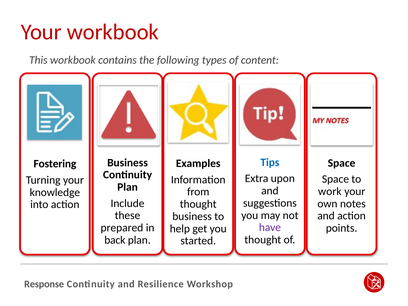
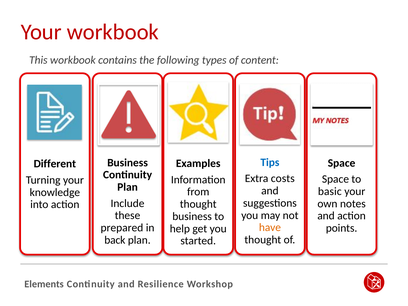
Fostering: Fostering -> Different (55, 164)
upon: upon -> costs (283, 179)
work: work -> basic (330, 191)
have colour: purple -> orange (270, 228)
Response: Response -> Elements (44, 284)
